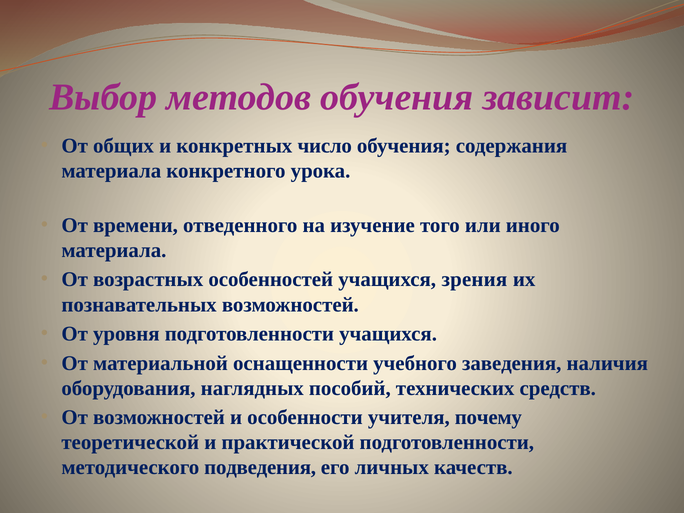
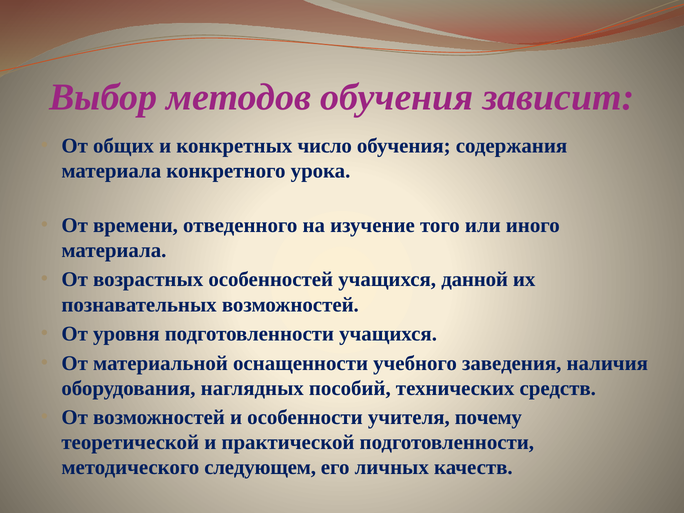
зрения: зрения -> данной (475, 280)
подведения: подведения -> следующем (260, 468)
